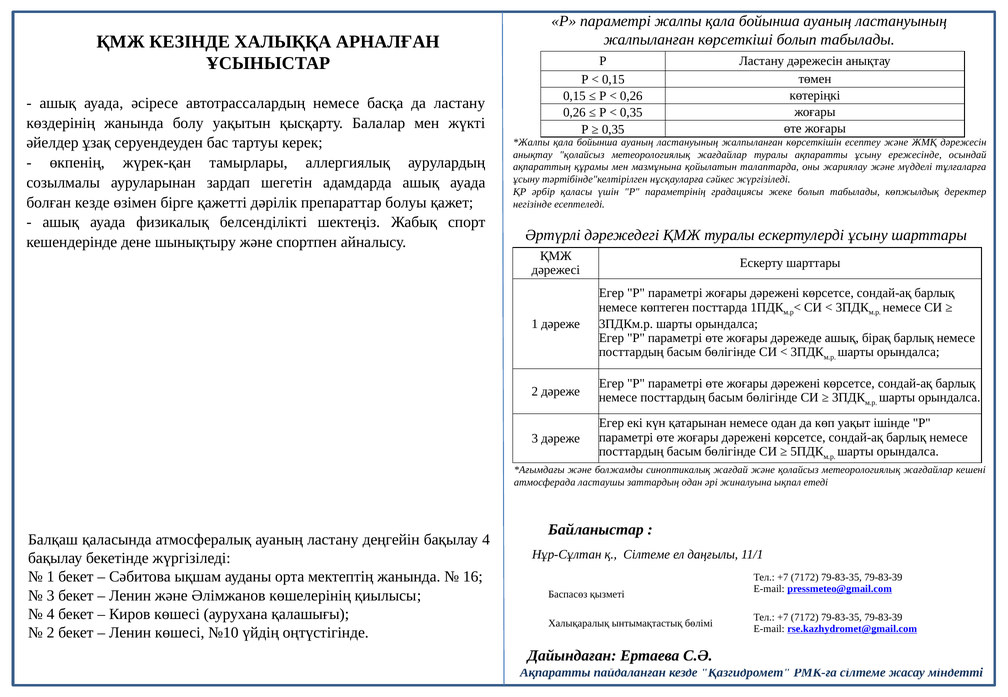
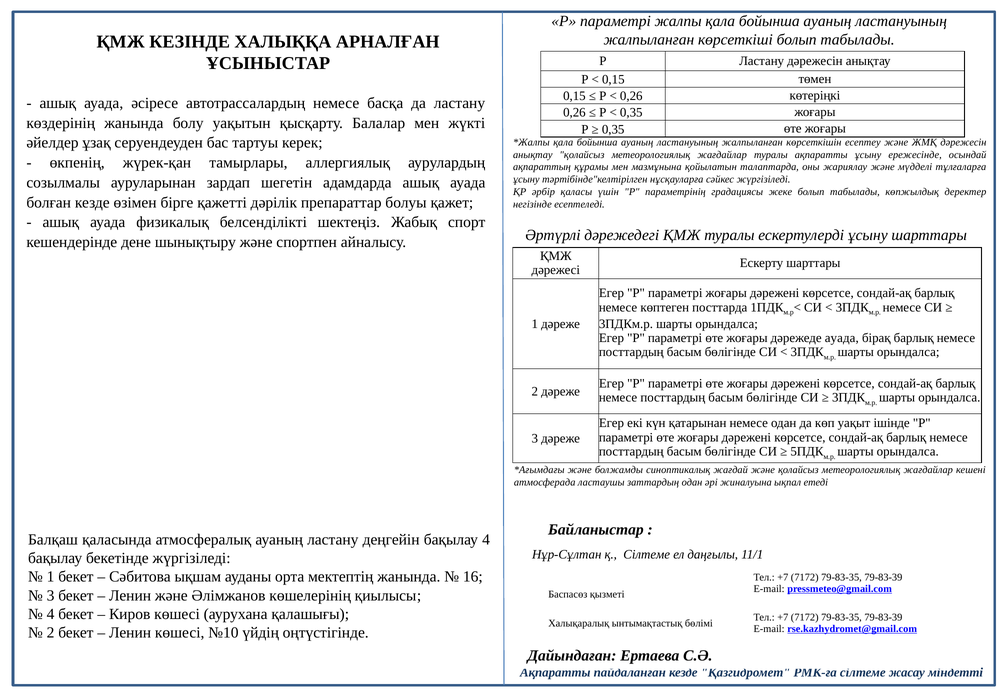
дәрежеде ашық: ашық -> ауада (842, 338)
